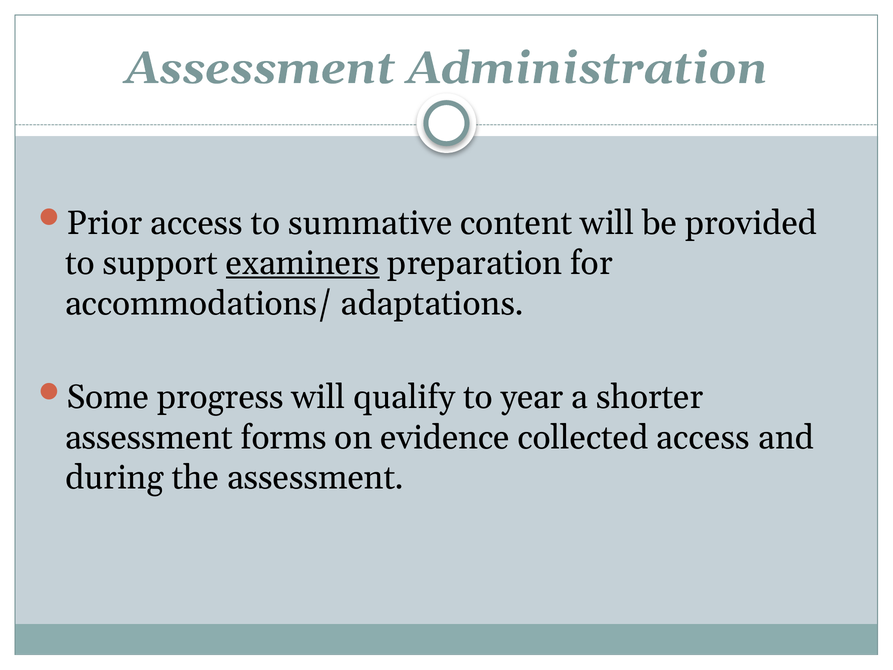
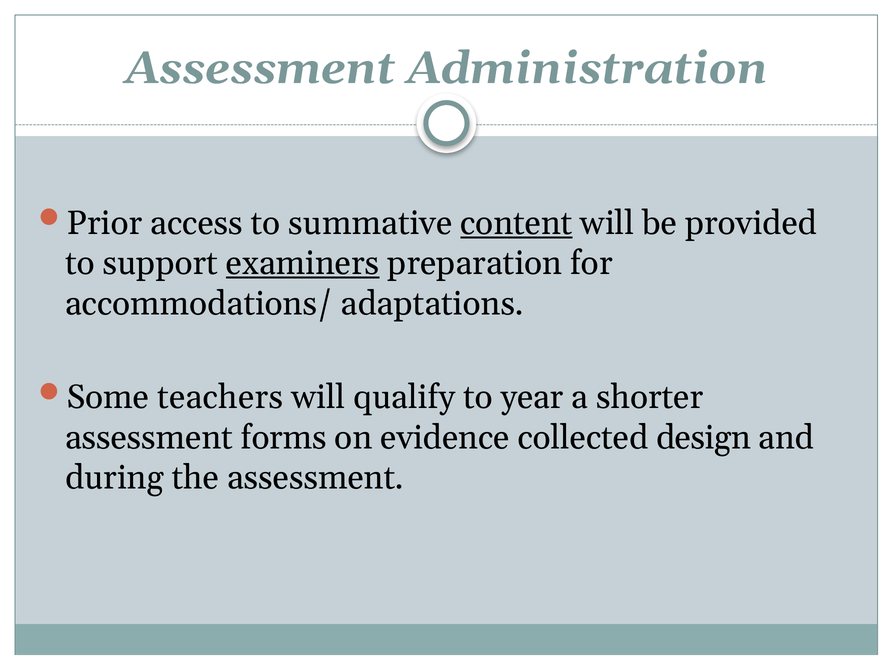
content underline: none -> present (516, 223)
progress: progress -> teachers (220, 397)
collected access: access -> design (703, 437)
